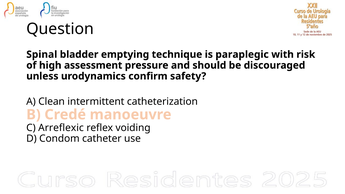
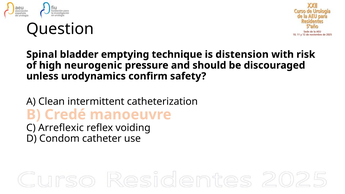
paraplegic: paraplegic -> distension (242, 54)
assessment: assessment -> neurogenic (93, 65)
